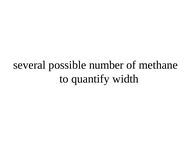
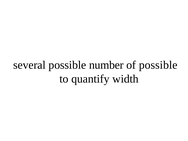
of methane: methane -> possible (158, 65)
